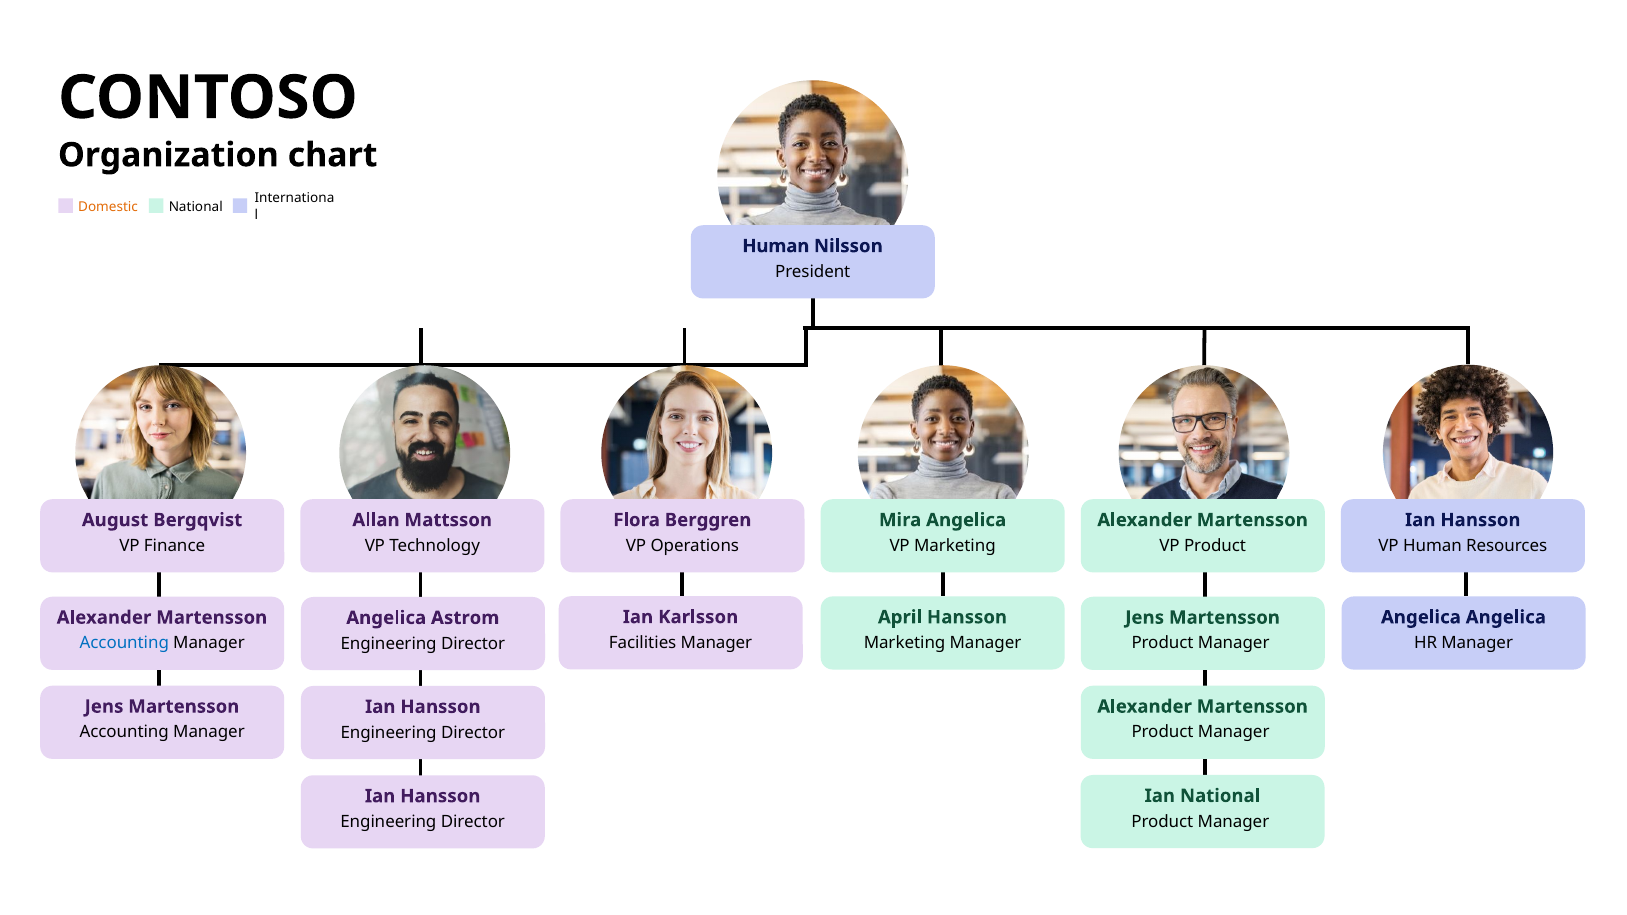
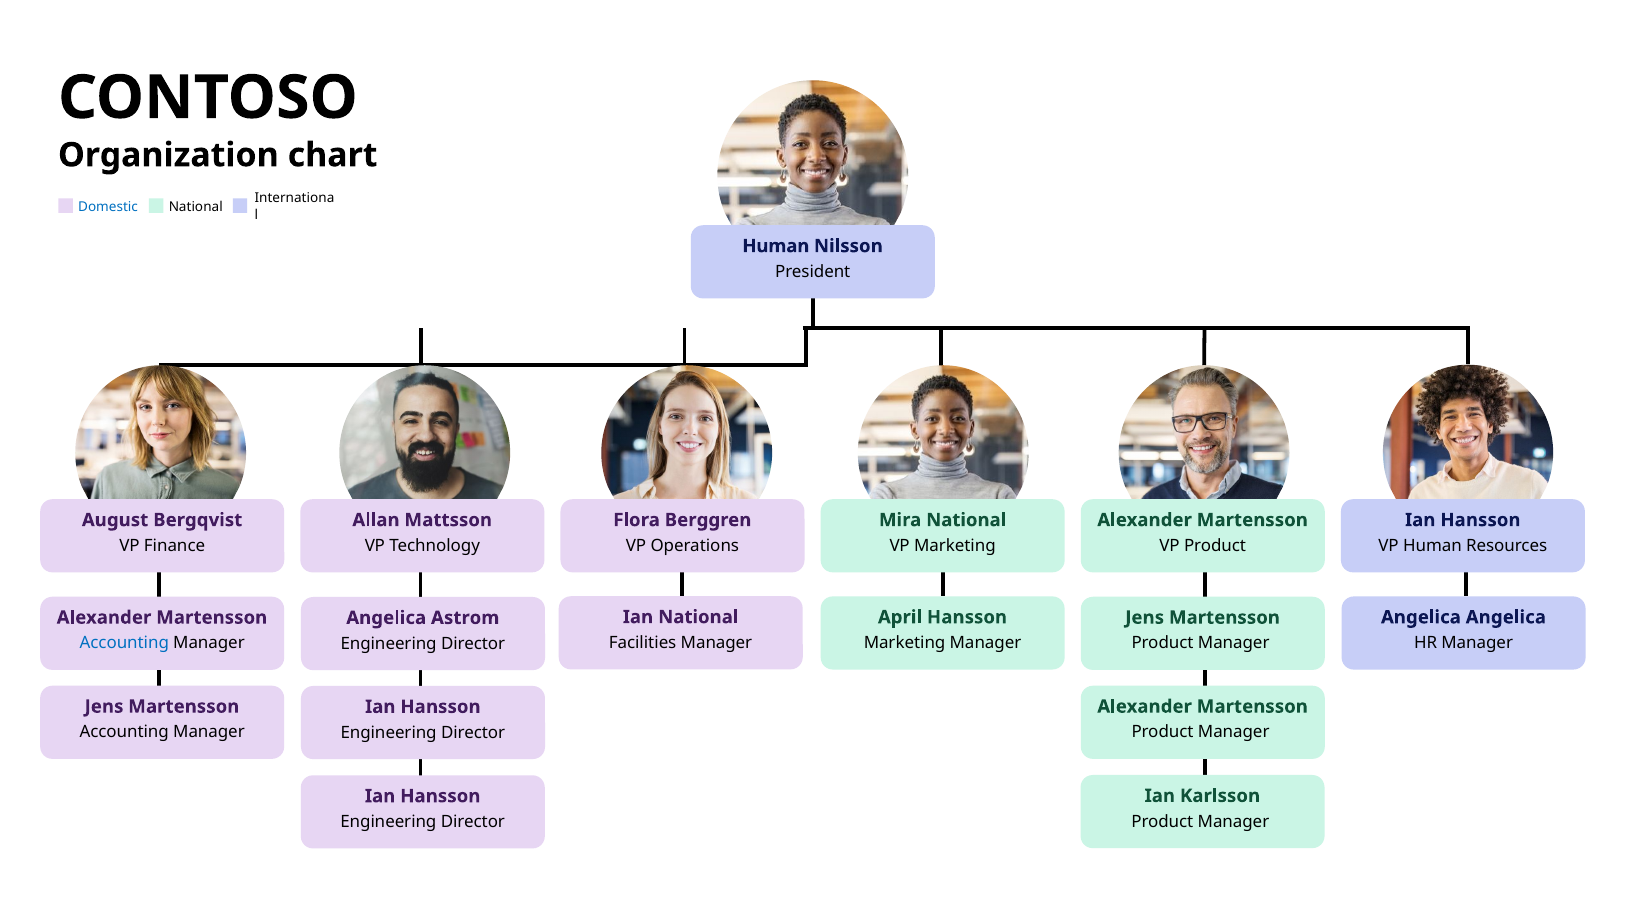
Domestic colour: orange -> blue (108, 207)
Mira Angelica: Angelica -> National (966, 520)
Ian Karlsson: Karlsson -> National (698, 617)
Ian National: National -> Karlsson (1220, 796)
